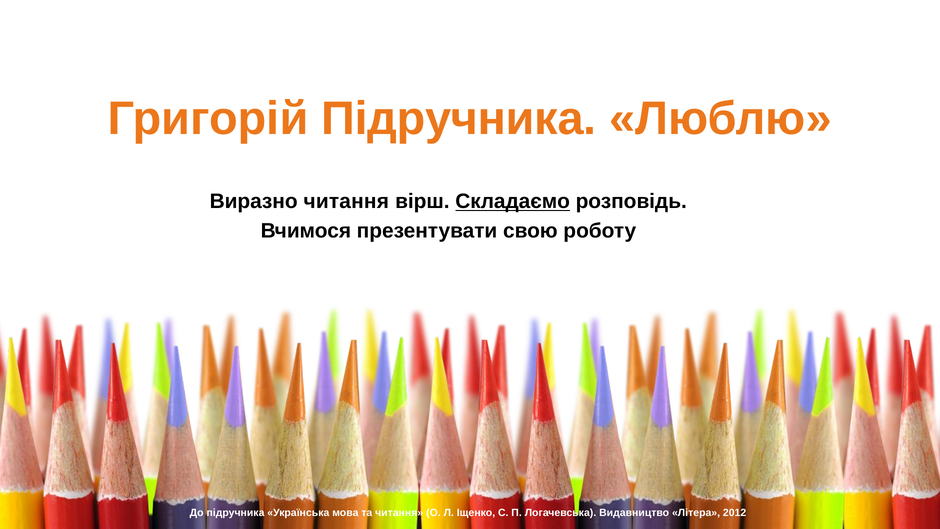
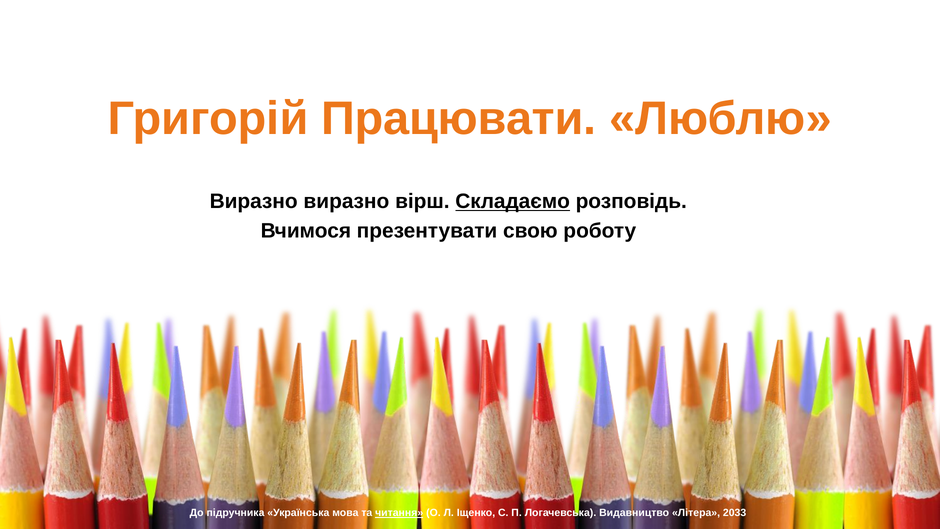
Григорій Підручника: Підручника -> Працювати (459, 119)
Виразно читання: читання -> виразно (346, 201)
читання underline: none -> present (399, 513)
2012: 2012 -> 2033 (735, 513)
